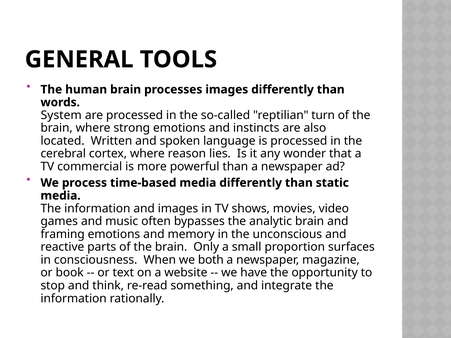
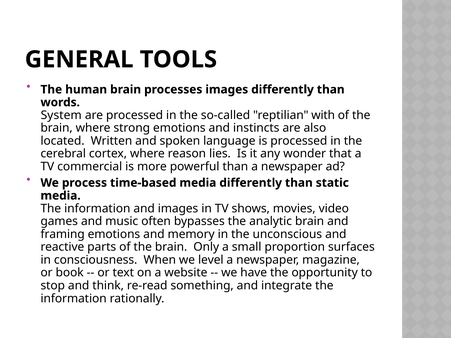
turn: turn -> with (323, 115)
both: both -> level (211, 260)
